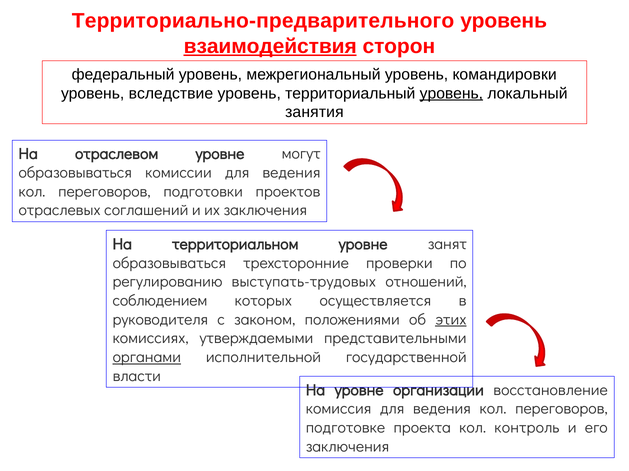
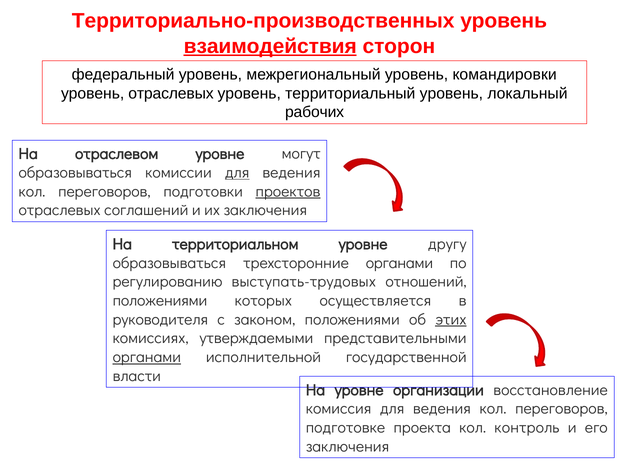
Территориально-предварительного: Территориально-предварительного -> Территориально-производственных (263, 21)
уровень вследствие: вследствие -> отраслевых (171, 94)
уровень underline: present -> none (451, 94)
занятия: занятия -> рабочих (315, 112)
для underline: none -> present (237, 173)
проектов underline: none -> present (288, 192)
занят: занят -> другу (447, 244)
трехсторонние проверки: проверки -> органами (399, 263)
соблюдением: соблюдением -> положениями (160, 301)
